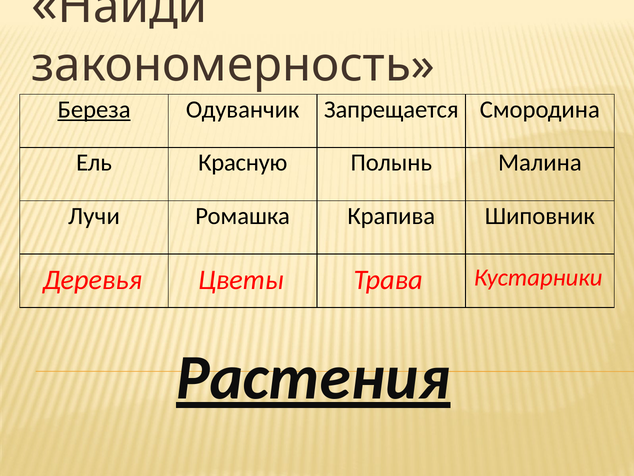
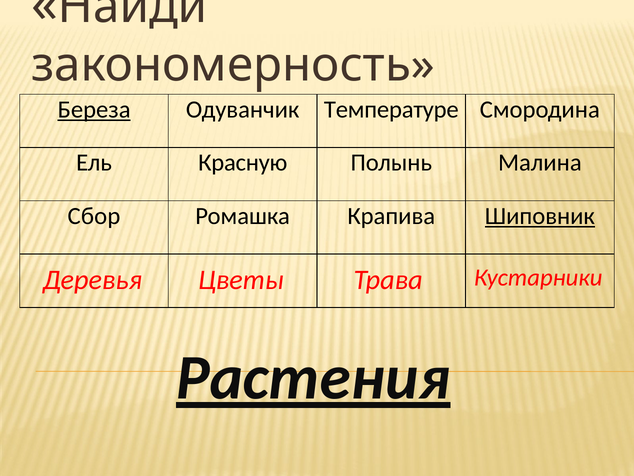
Запрещается: Запрещается -> Температуре (391, 109)
Лучи: Лучи -> Сбор (94, 216)
Шиповник underline: none -> present (540, 216)
